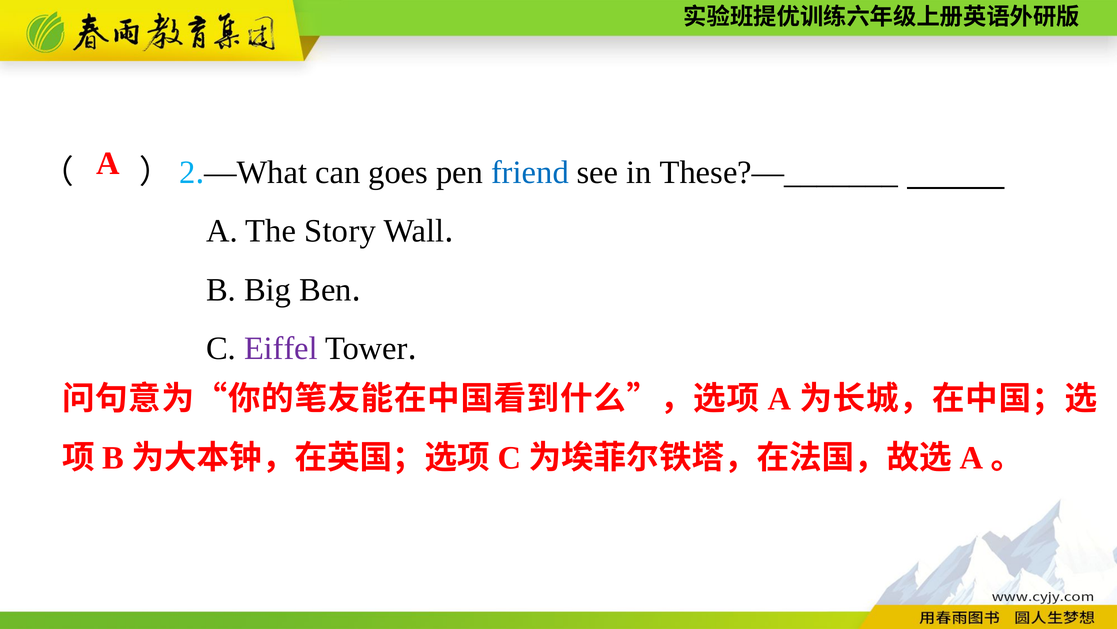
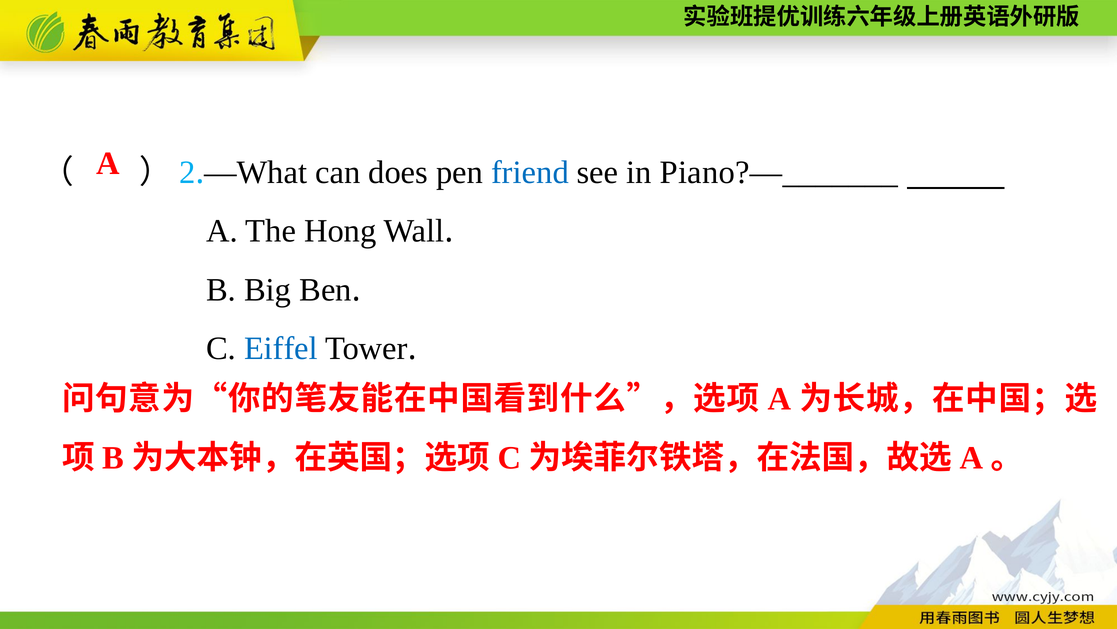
goes: goes -> does (398, 172)
These?—_______: These?—_______ -> Piano?—_______ (779, 172)
Story: Story -> Hong (340, 231)
Eiffel colour: purple -> blue (281, 348)
